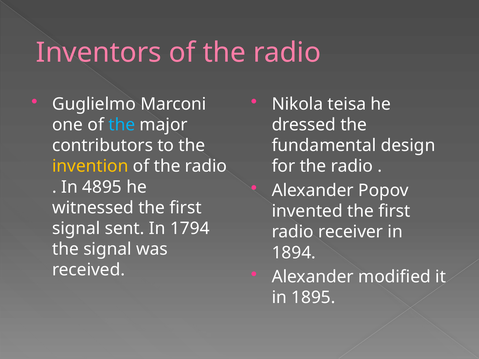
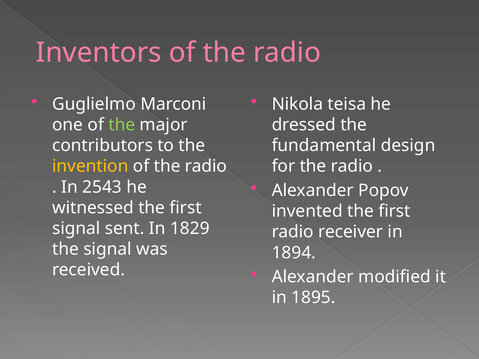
the colour: light blue -> light green (122, 125)
4895: 4895 -> 2543 (102, 187)
1794: 1794 -> 1829 (190, 229)
